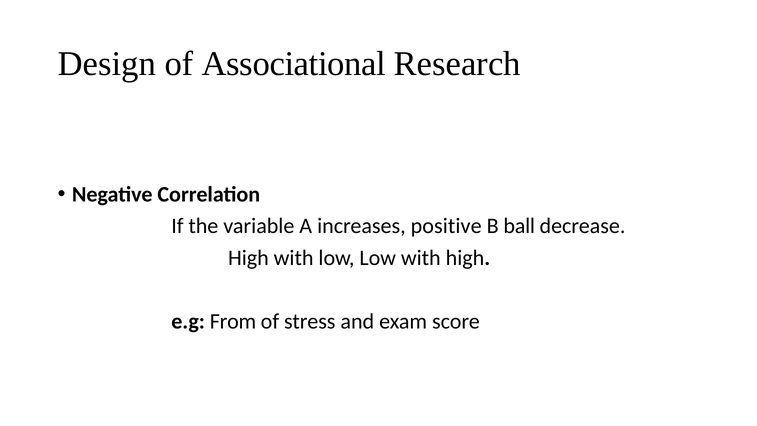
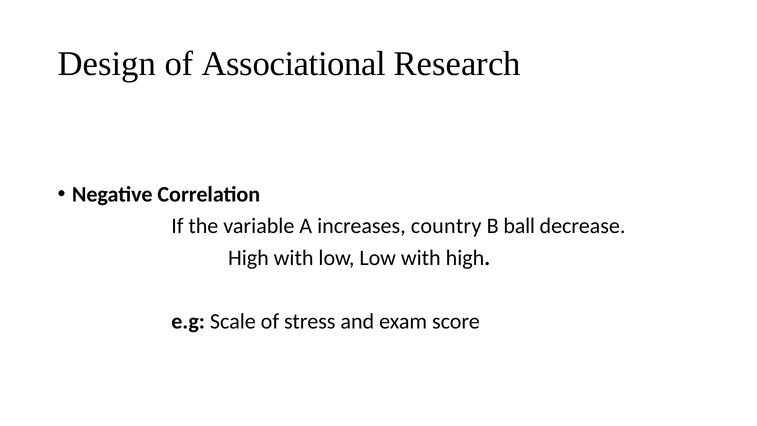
positive: positive -> country (446, 226)
From: From -> Scale (233, 321)
